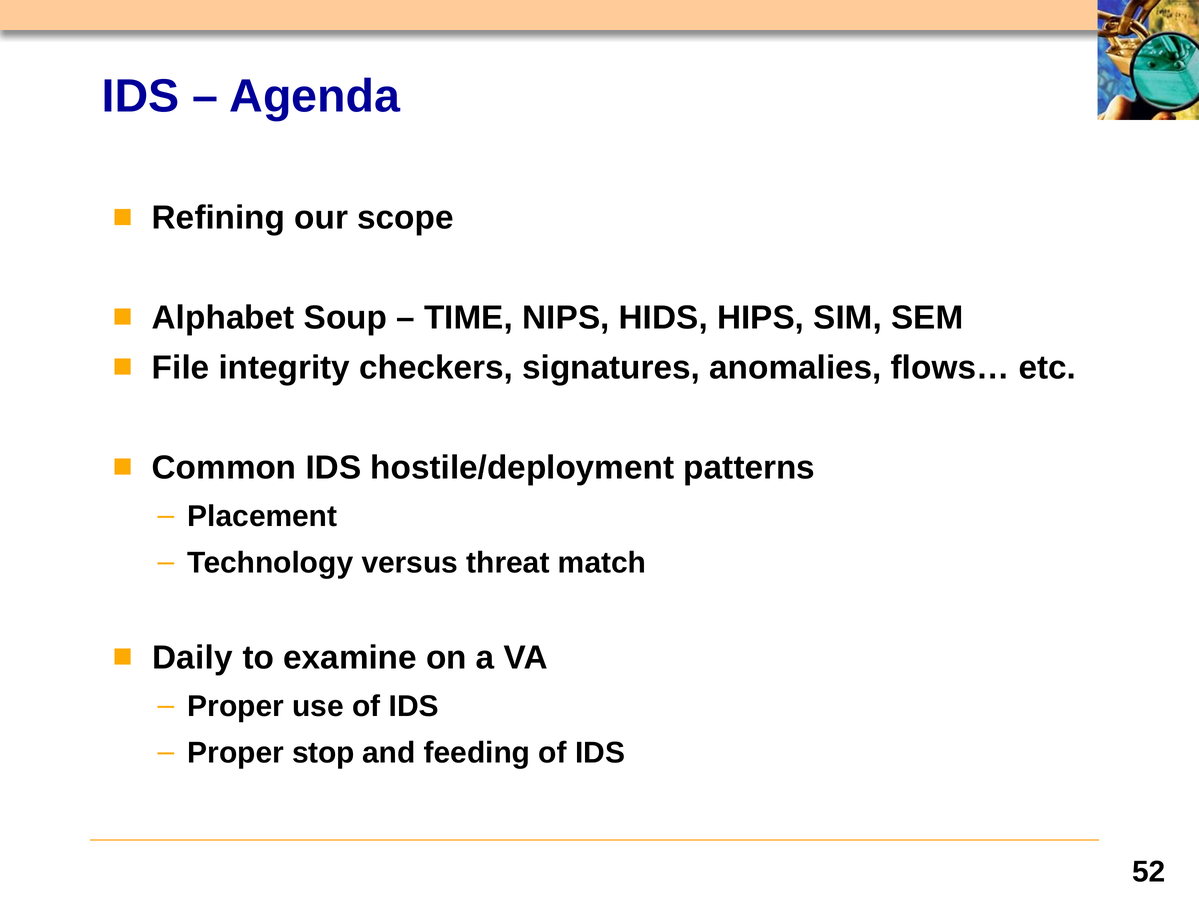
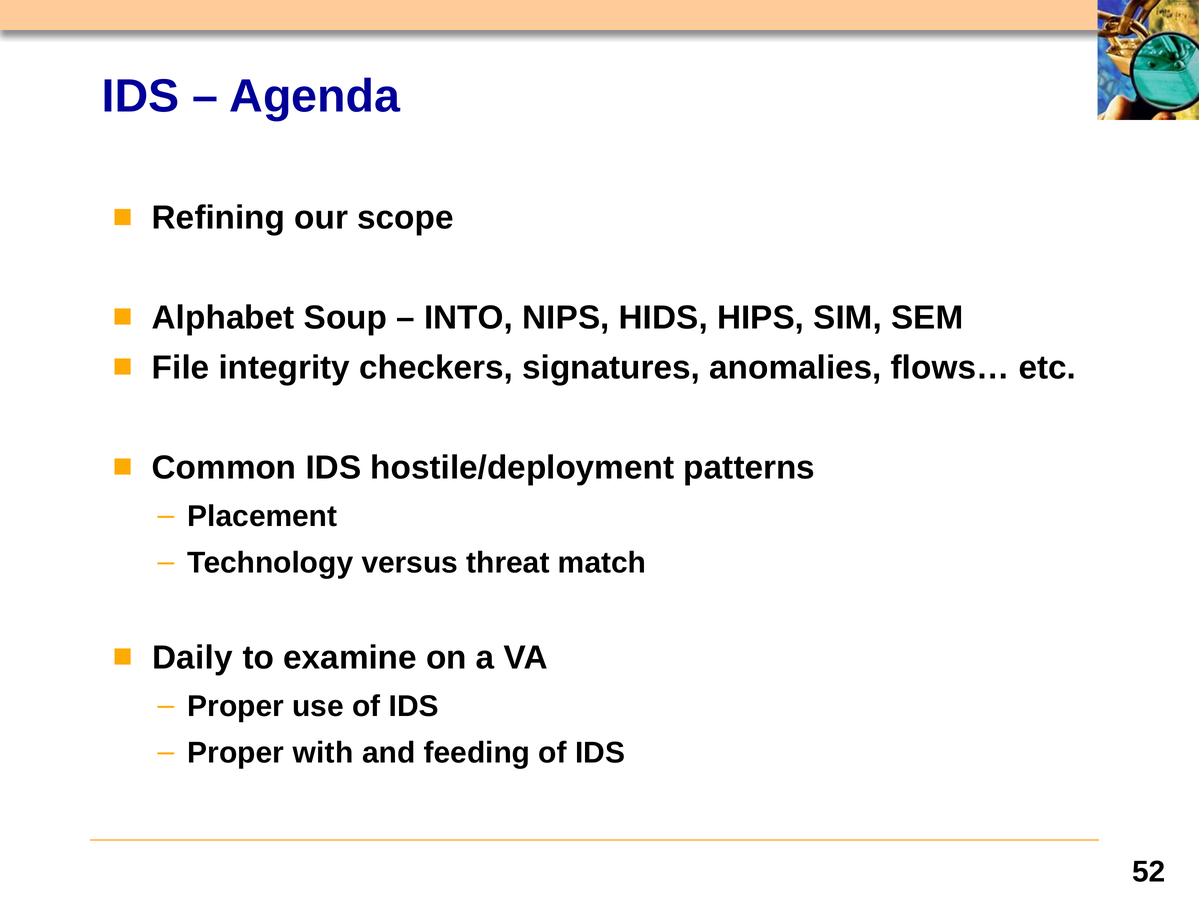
TIME: TIME -> INTO (468, 318)
stop: stop -> with (323, 752)
